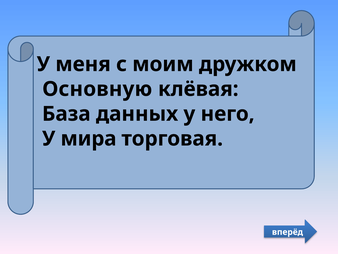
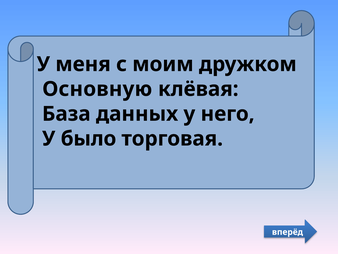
мира: мира -> было (88, 138)
